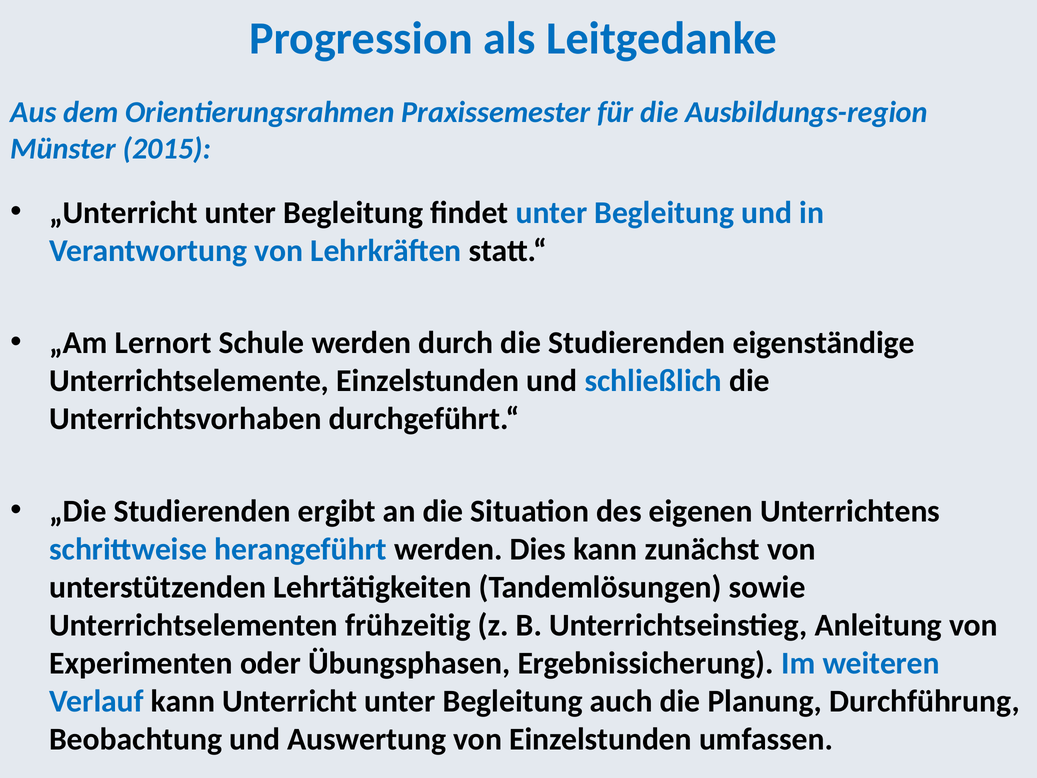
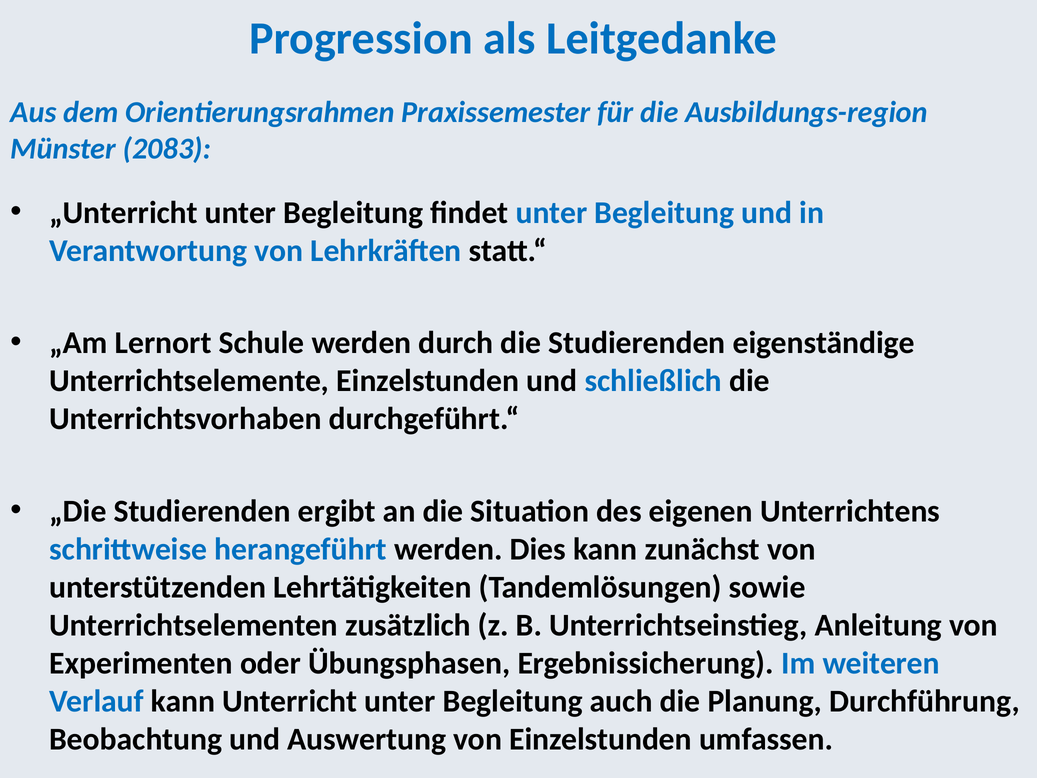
2015: 2015 -> 2083 (167, 148)
frühzeitig: frühzeitig -> zusätzlich (408, 625)
